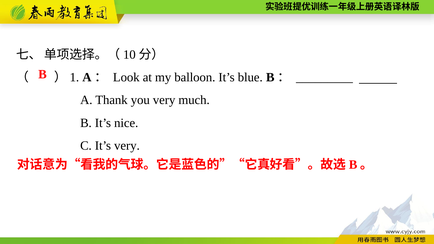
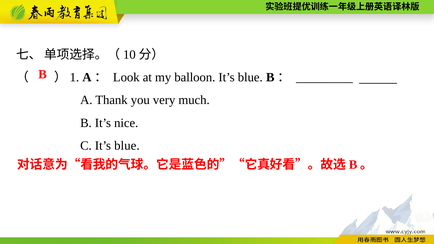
C It’s very: very -> blue (127, 146)
